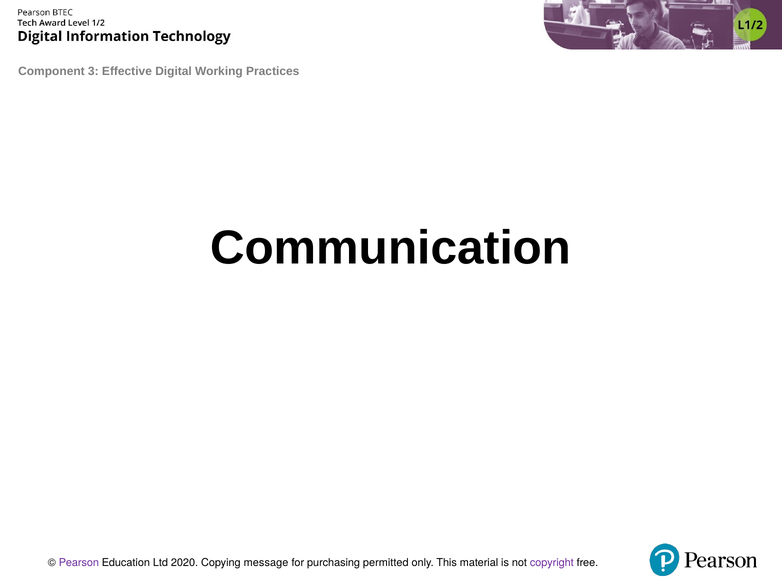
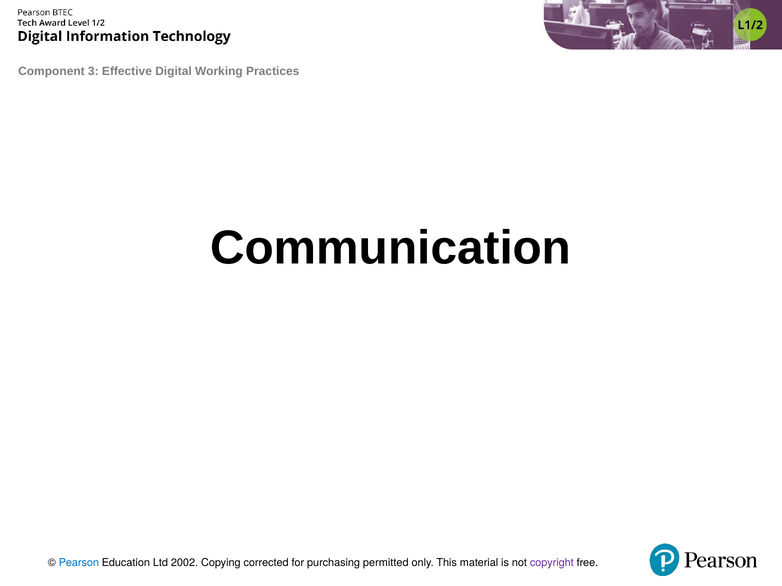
Pearson colour: purple -> blue (79, 563)
2020: 2020 -> 2002 (185, 563)
message: message -> corrected (266, 563)
